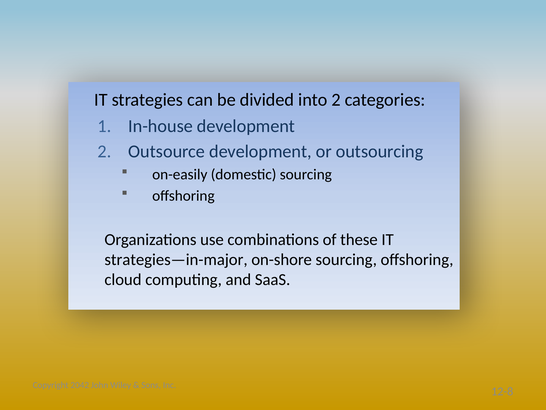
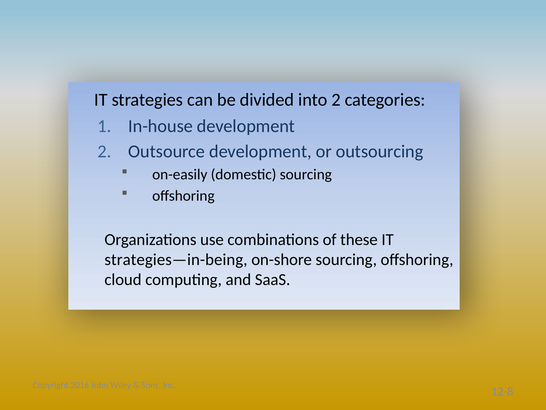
strategies—in-major: strategies—in-major -> strategies—in-being (176, 259)
2042: 2042 -> 2016 (80, 385)
